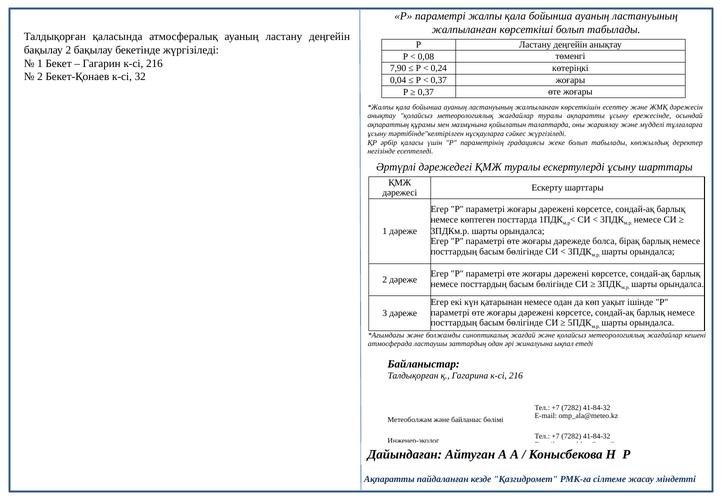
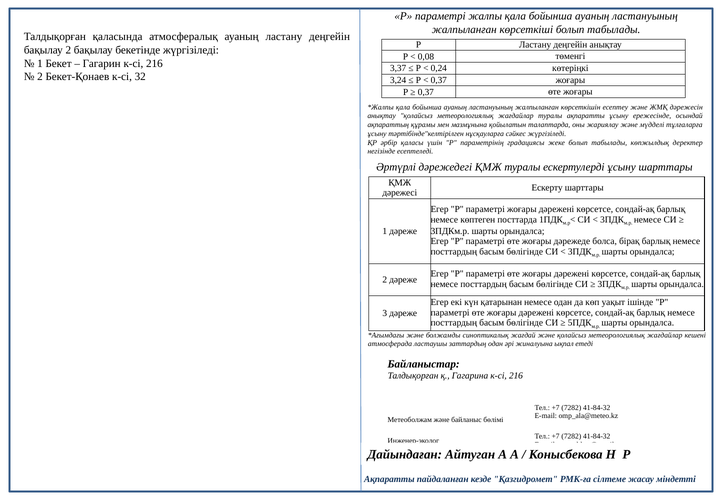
7,90: 7,90 -> 3,37 (398, 68)
0,04: 0,04 -> 3,24 (398, 80)
